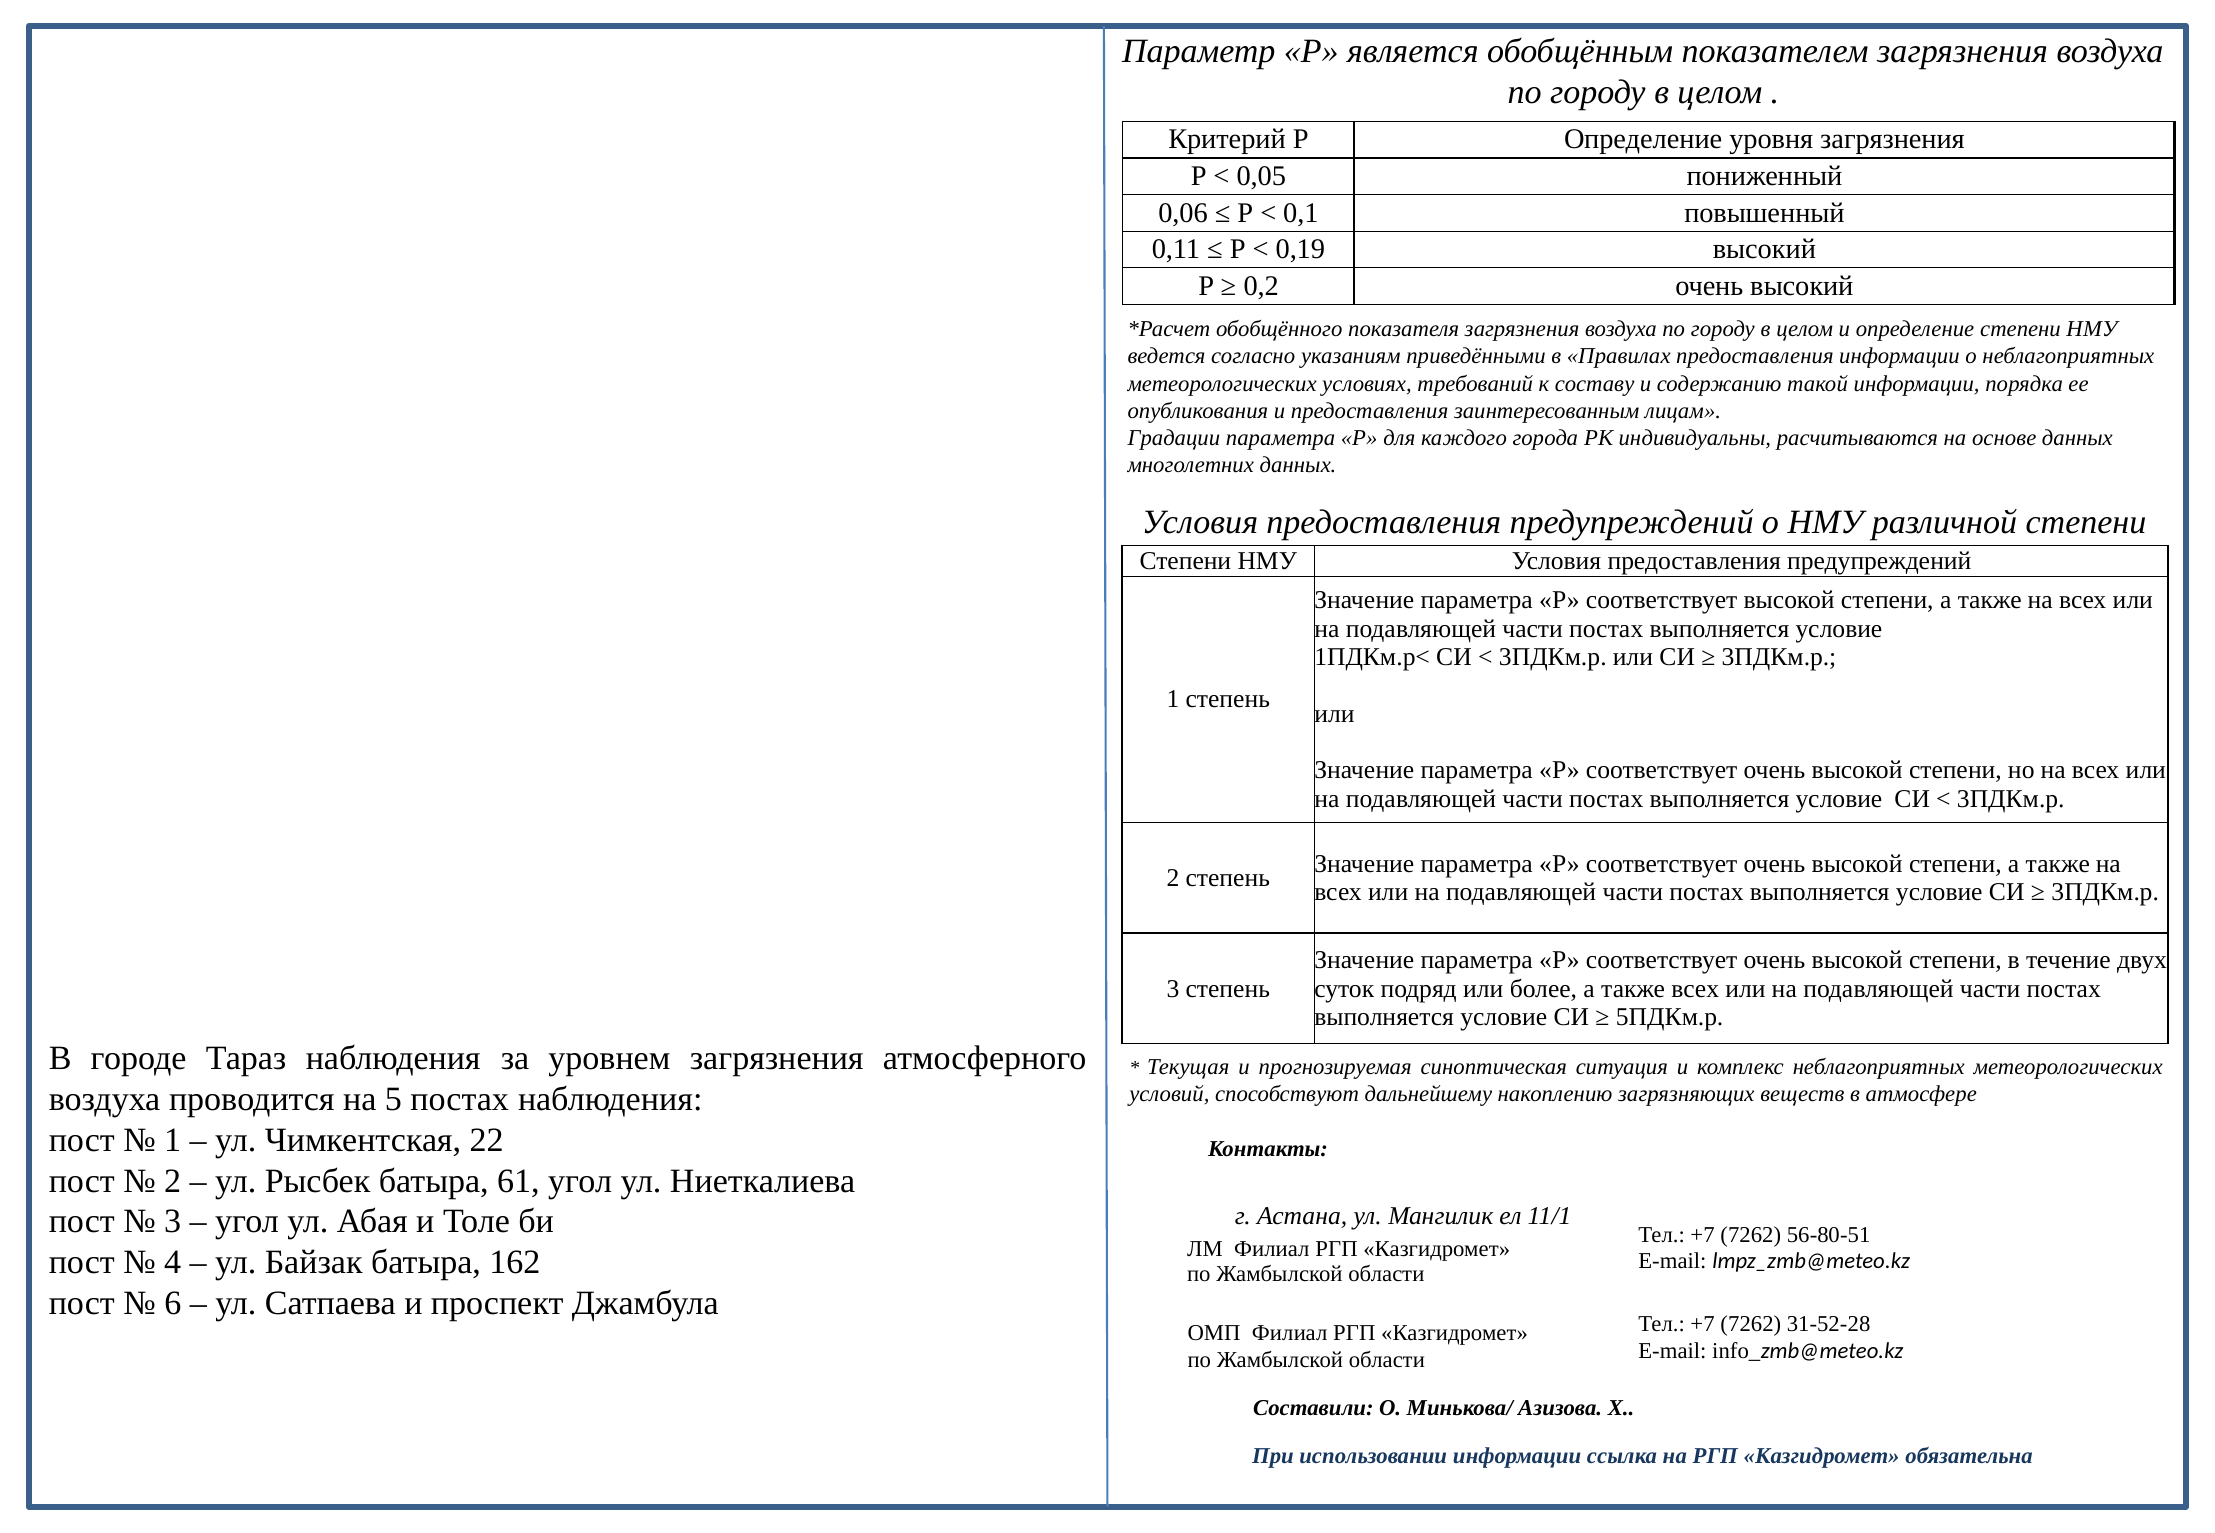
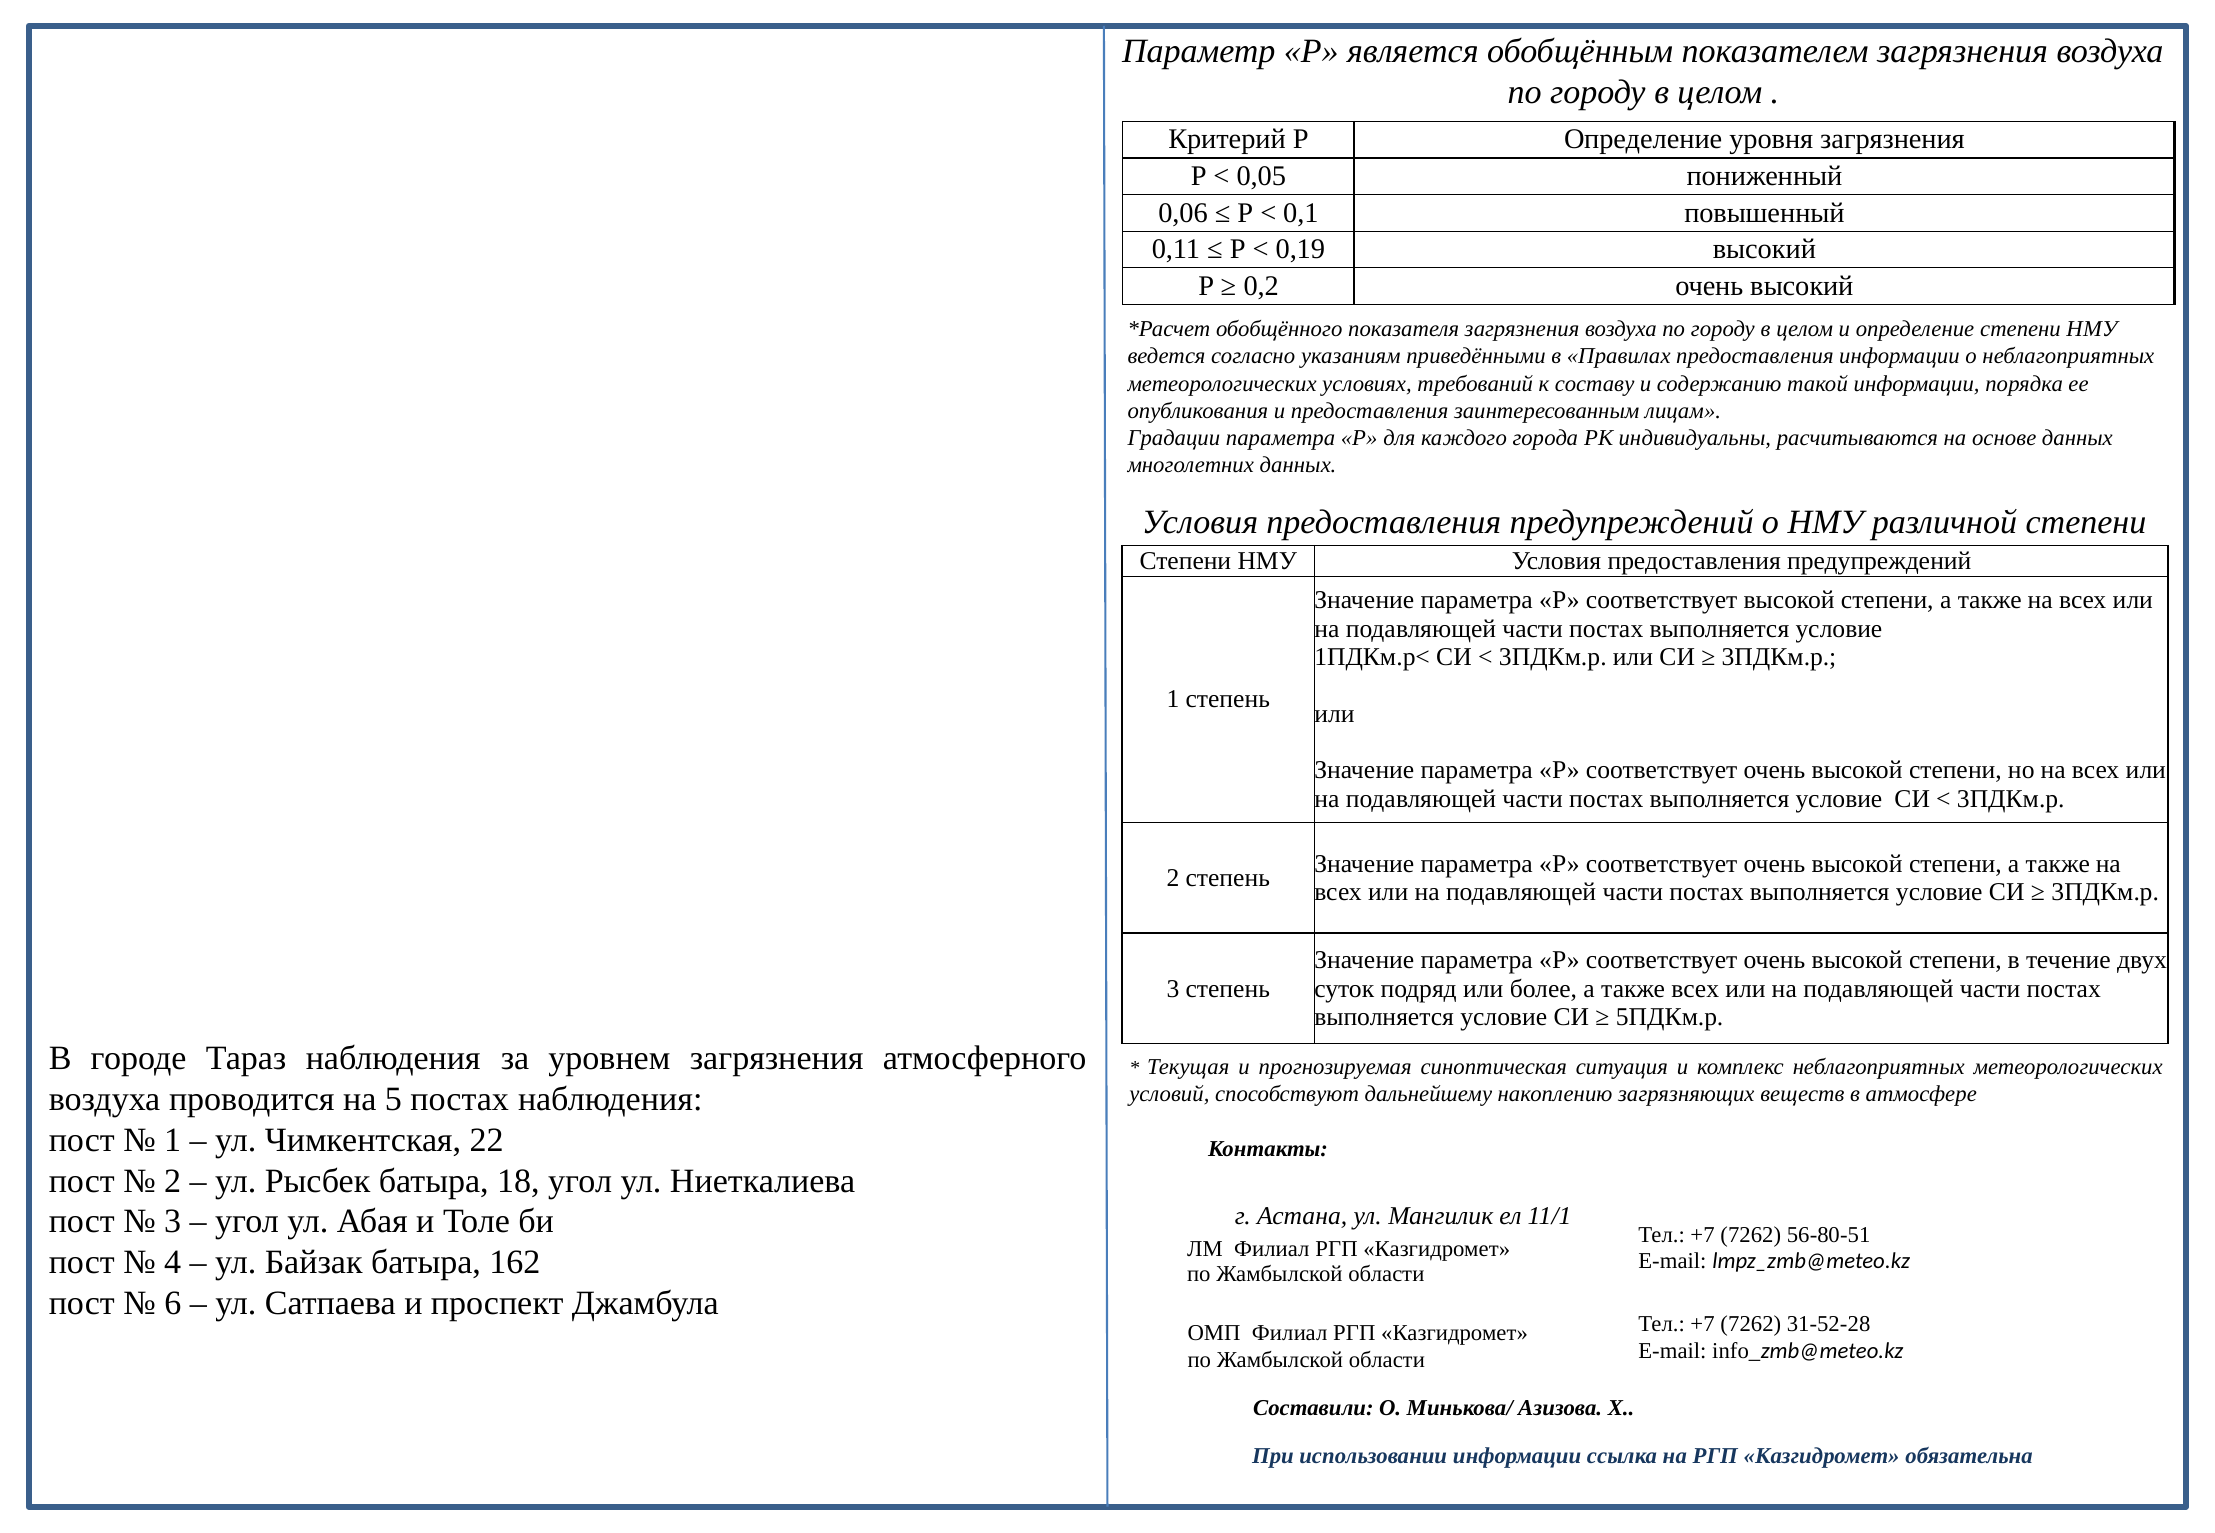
61: 61 -> 18 (518, 1181)
